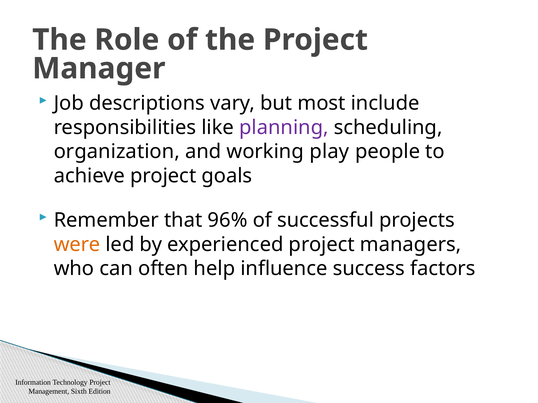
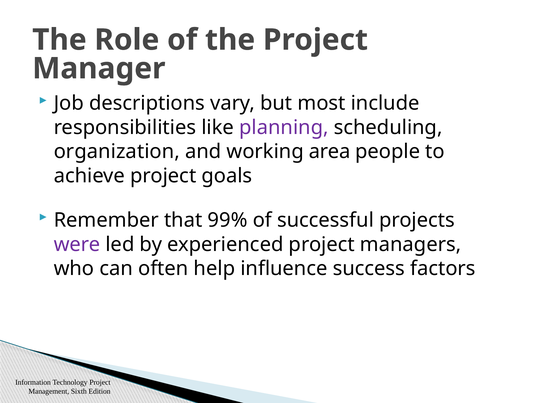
play: play -> area (330, 152)
96%: 96% -> 99% (228, 220)
were colour: orange -> purple (77, 245)
